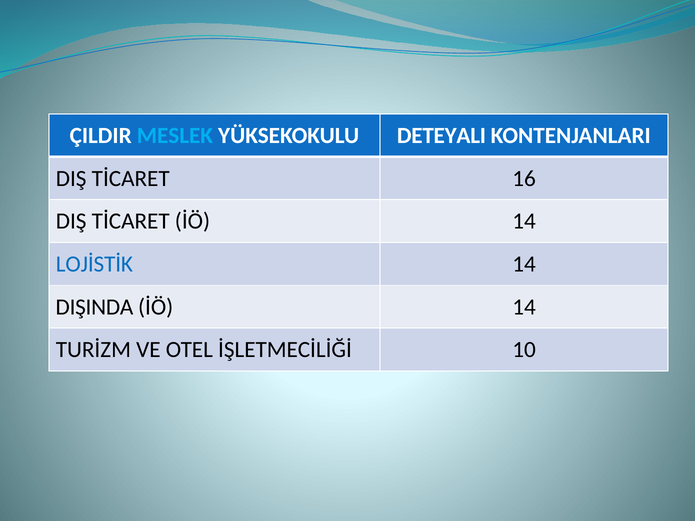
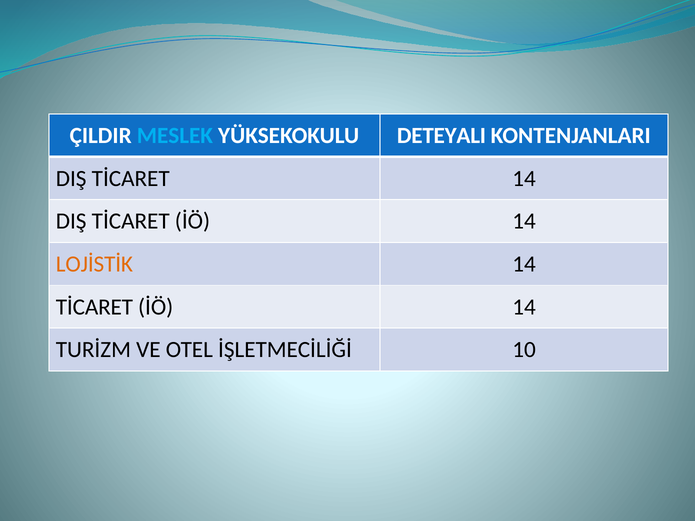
TİCARET 16: 16 -> 14 (524, 178)
LOJİSTİK colour: blue -> orange (94, 264)
DIŞINDA: DIŞINDA -> TİCARET (94, 307)
